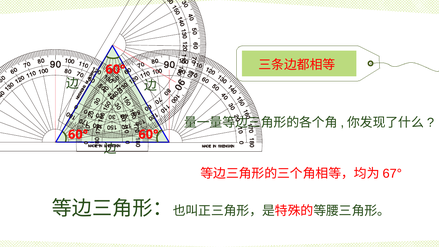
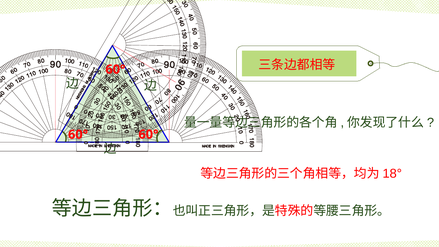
67°: 67° -> 18° (392, 173)
